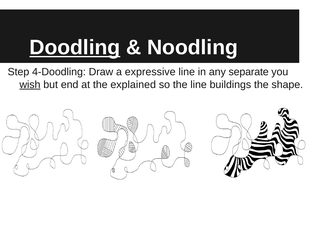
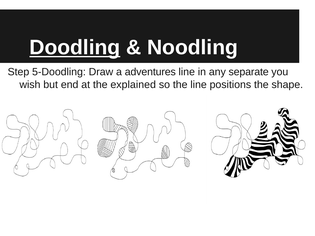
4-Doodling: 4-Doodling -> 5-Doodling (59, 72)
expressive: expressive -> adventures (150, 72)
wish underline: present -> none (30, 85)
buildings: buildings -> positions (230, 85)
